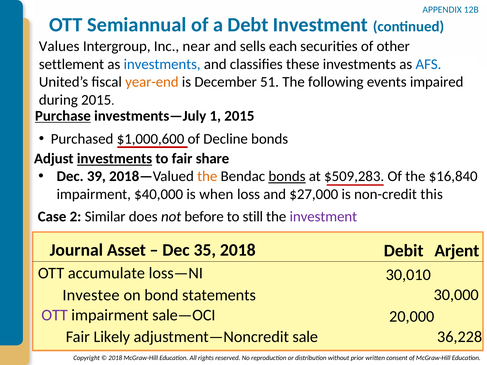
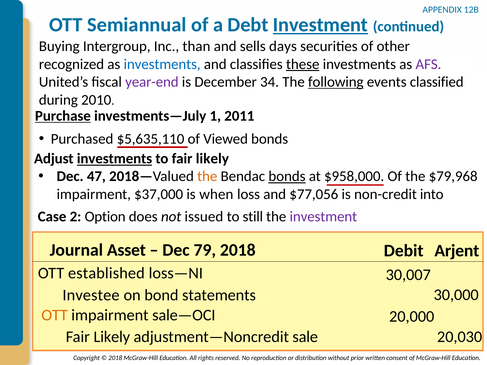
Investment underline: none -> present (320, 25)
Values: Values -> Buying (59, 46)
near: near -> than (196, 46)
each: each -> days (283, 46)
settlement: settlement -> recognized (72, 64)
these underline: none -> present (303, 64)
AFS colour: blue -> purple (428, 64)
year-end colour: orange -> purple (152, 82)
51: 51 -> 34 (270, 82)
following underline: none -> present (336, 82)
impaired: impaired -> classified (437, 82)
during 2015: 2015 -> 2010 (96, 100)
1 2015: 2015 -> 2011 (239, 116)
$1,000,600: $1,000,600 -> $5,635,110 (151, 139)
Decline: Decline -> Viewed (226, 139)
to fair share: share -> likely (212, 159)
39: 39 -> 47 (96, 176)
$509,283: $509,283 -> $958,000 (354, 176)
$16,840: $16,840 -> $79,968 (453, 176)
$40,000: $40,000 -> $37,000 (159, 194)
$27,000: $27,000 -> $77,056 (314, 194)
this: this -> into (432, 194)
Similar: Similar -> Option (105, 217)
before: before -> issued (204, 217)
35: 35 -> 79 (205, 250)
accumulate: accumulate -> established (106, 273)
30,010: 30,010 -> 30,007 (408, 275)
OTT colour: purple -> orange (55, 315)
36,228: 36,228 -> 20,030 (460, 337)
